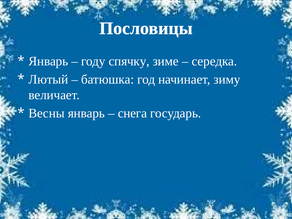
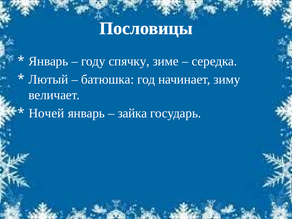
Весны: Весны -> Ночей (46, 113)
снега: снега -> зайка (132, 113)
